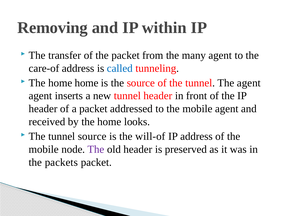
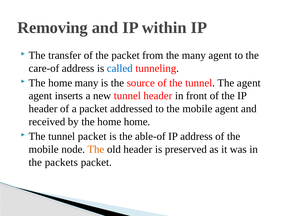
home home: home -> many (87, 83)
home looks: looks -> home (137, 122)
tunnel source: source -> packet (92, 136)
will-of: will-of -> able-of (150, 136)
The colour: purple -> orange (96, 149)
